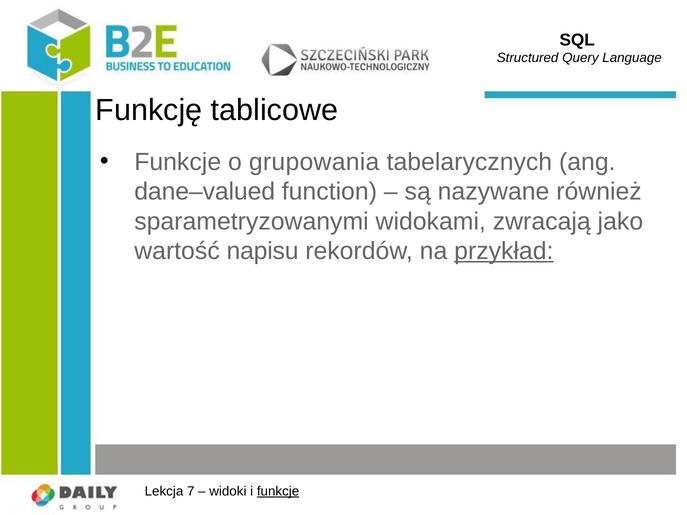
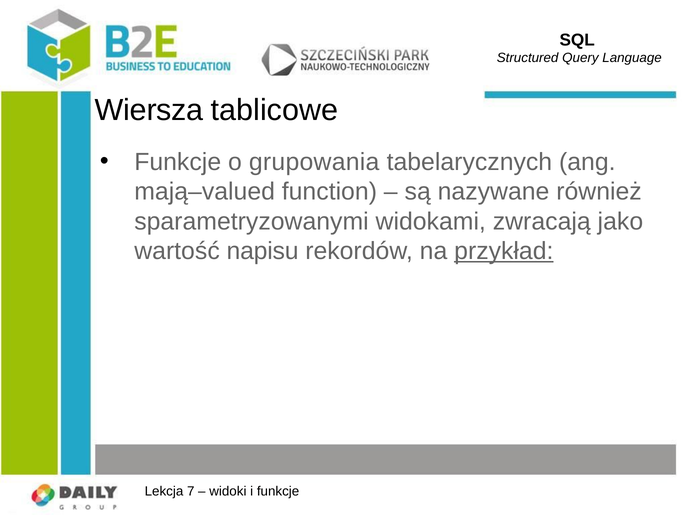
Funkcję: Funkcję -> Wiersza (149, 110)
dane–valued: dane–valued -> mają–valued (205, 192)
funkcje underline: present -> none (278, 491)
